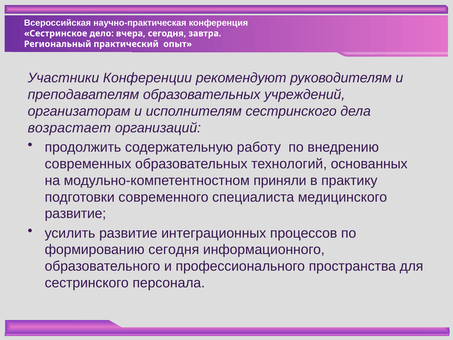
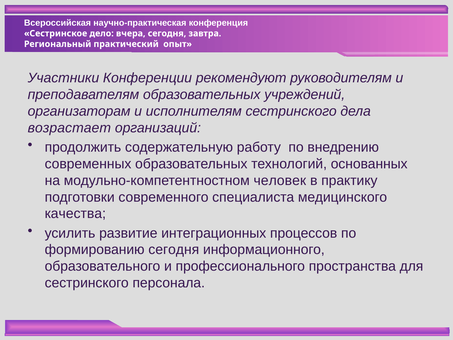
приняли: приняли -> человек (280, 180)
развитие: развитие -> качества (75, 214)
